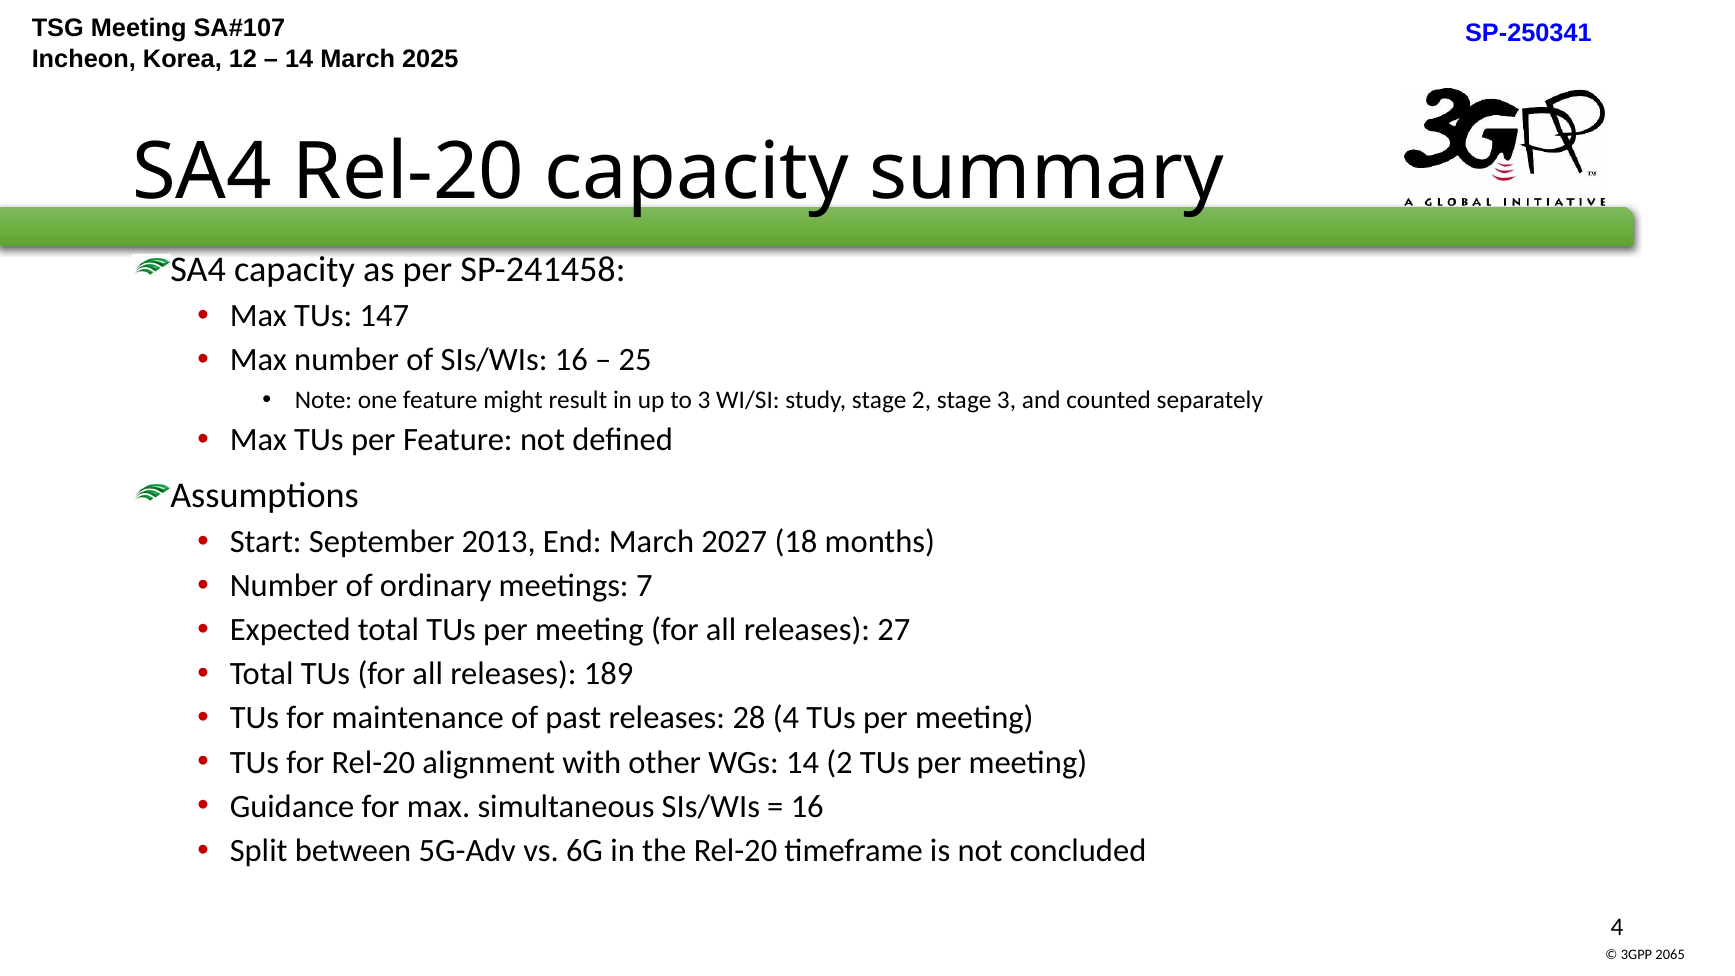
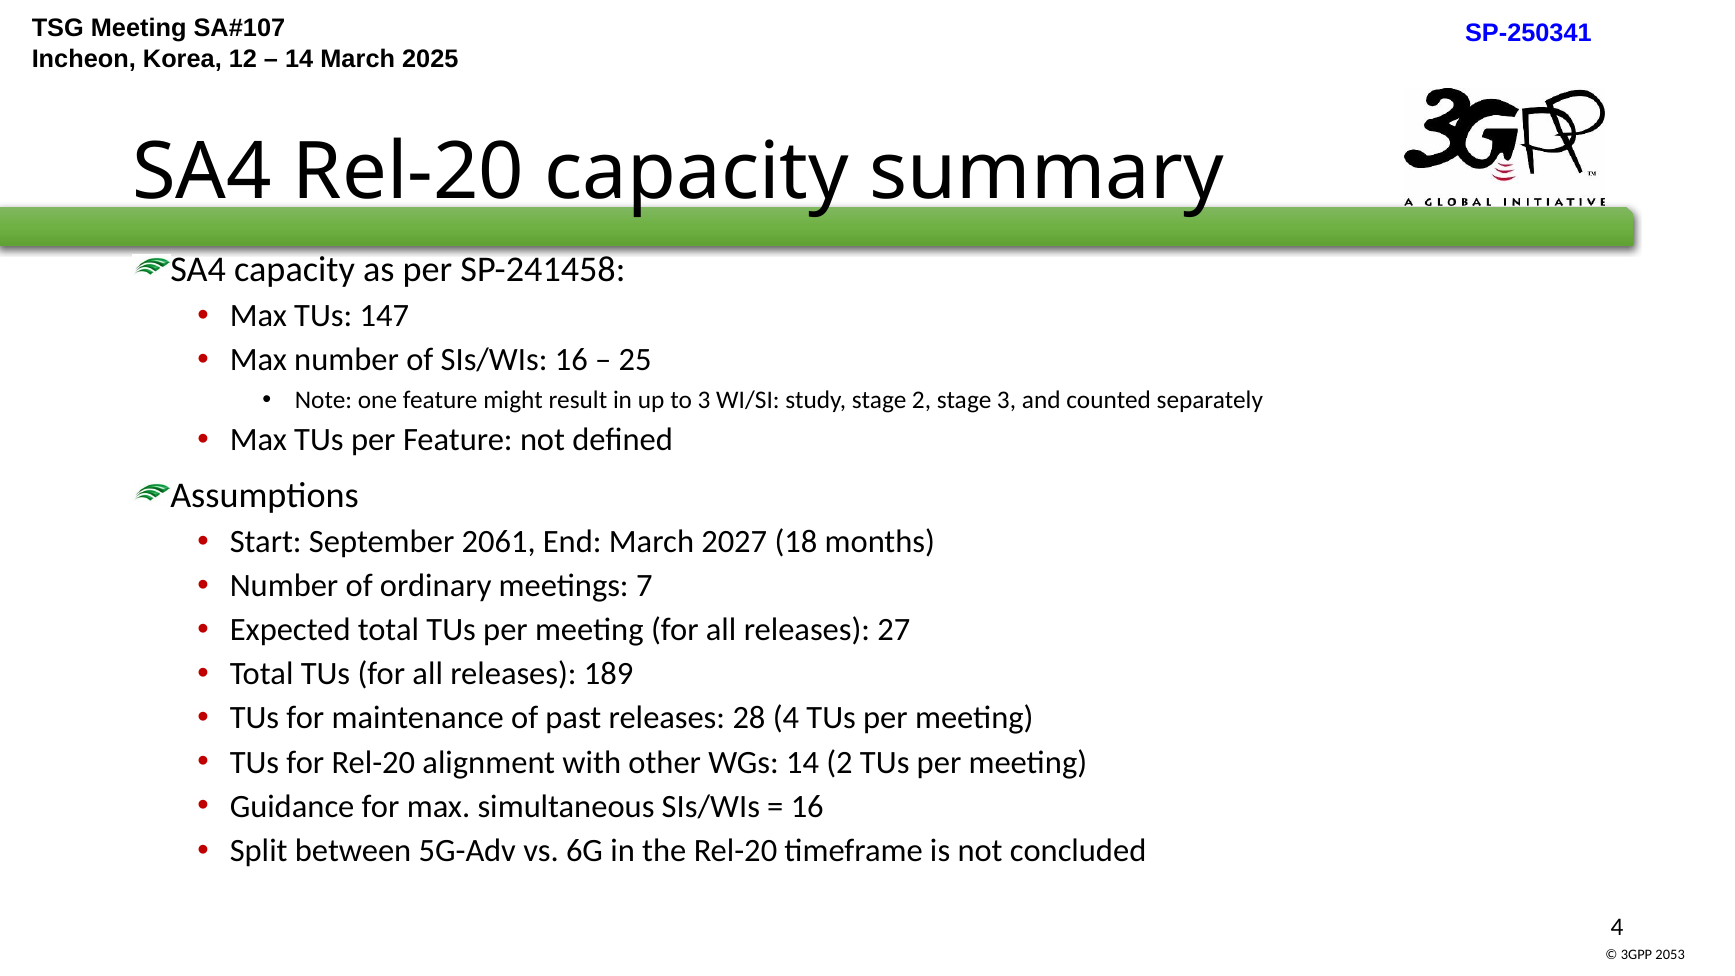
2013: 2013 -> 2061 (499, 541)
2065: 2065 -> 2053 (1670, 954)
